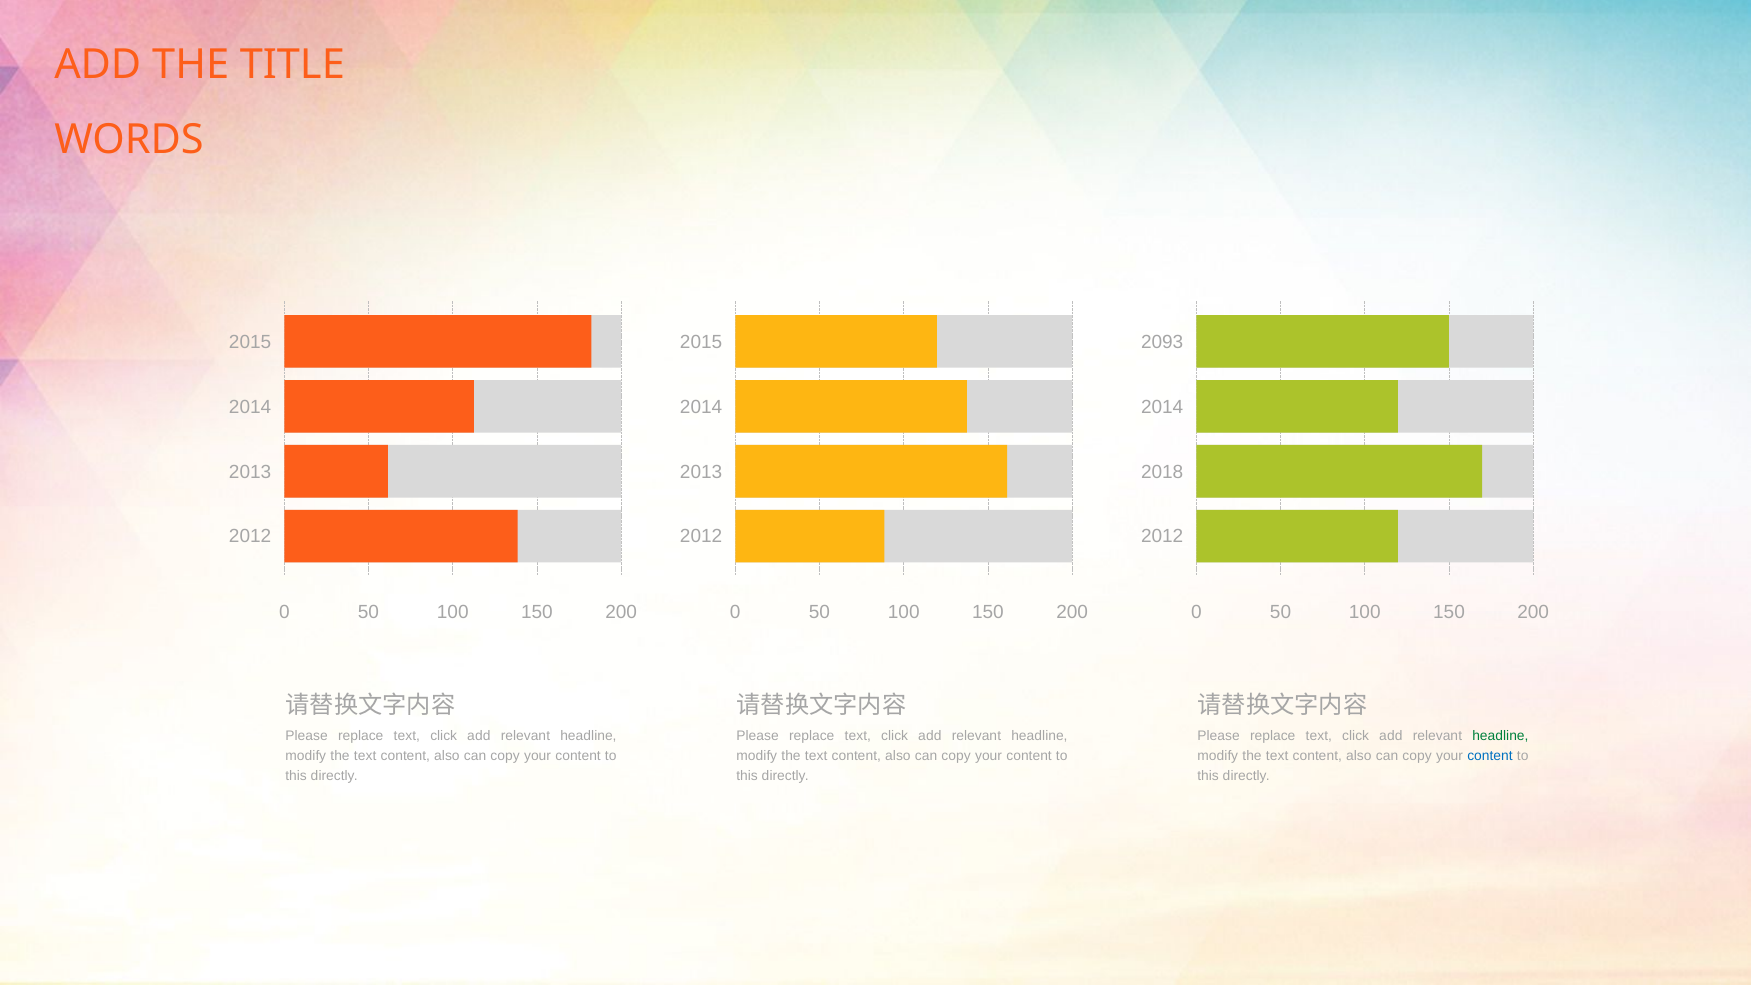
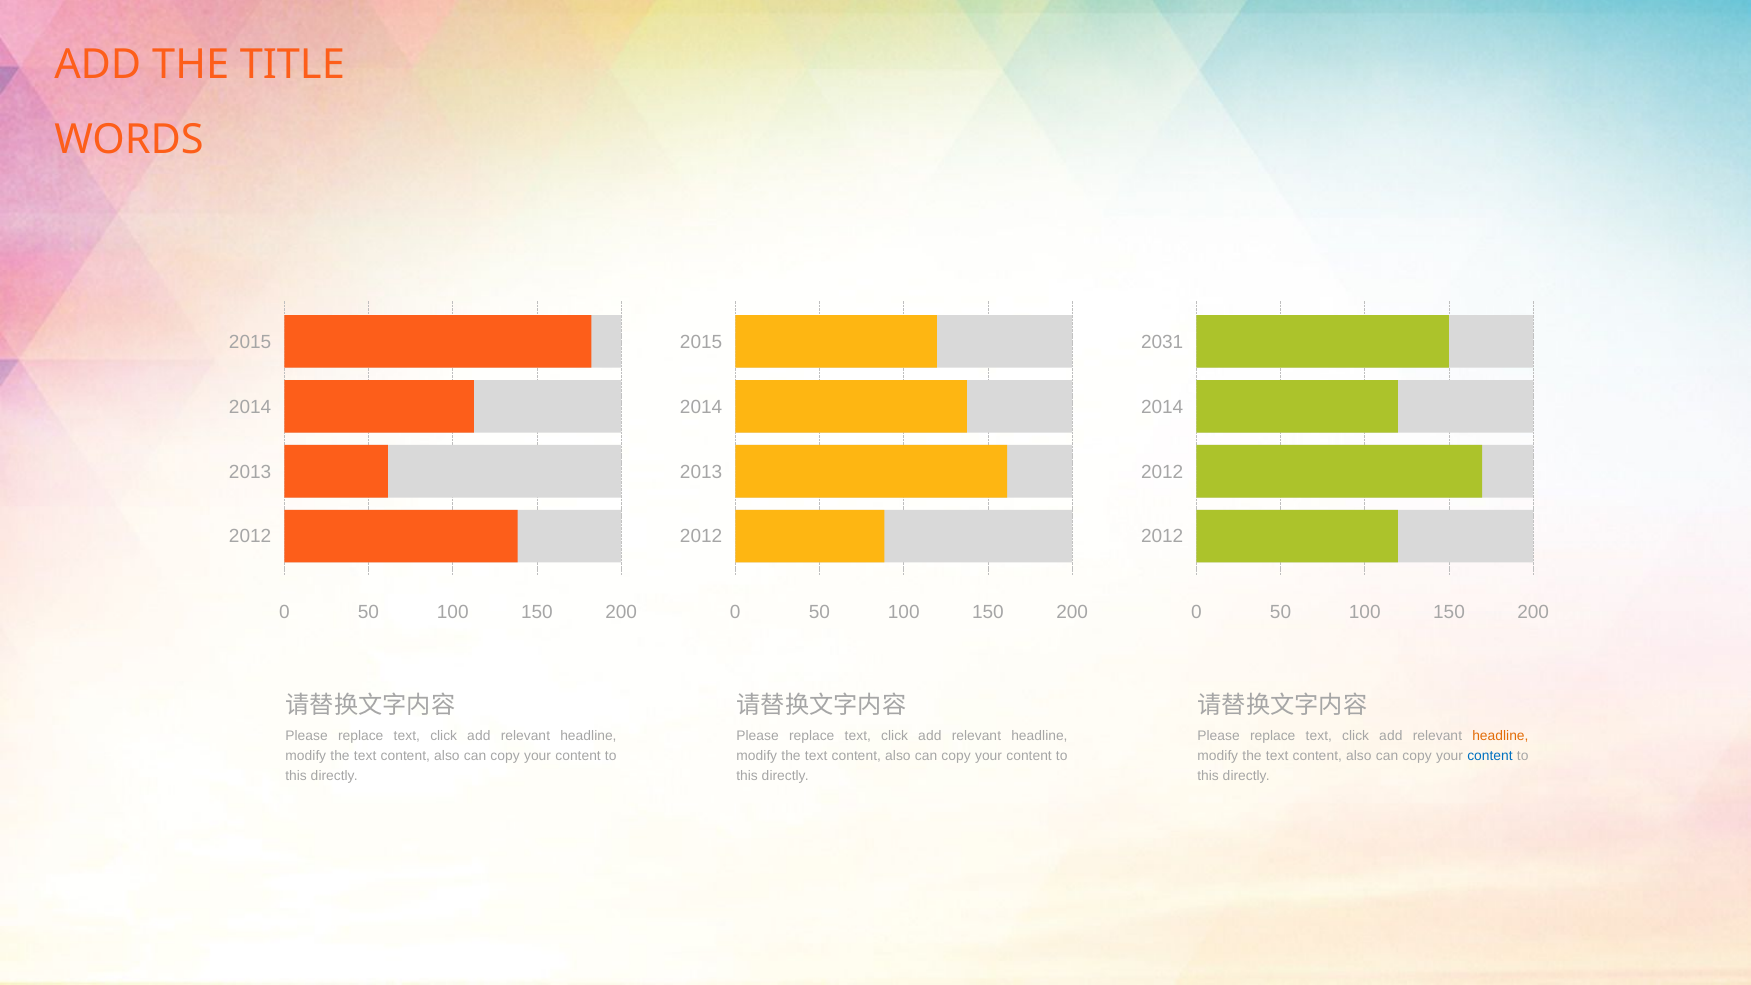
2093: 2093 -> 2031 (1162, 342)
2018: 2018 -> 2012 (1162, 472)
headline colour: green -> orange (1500, 736)
